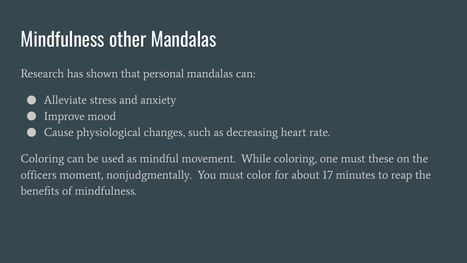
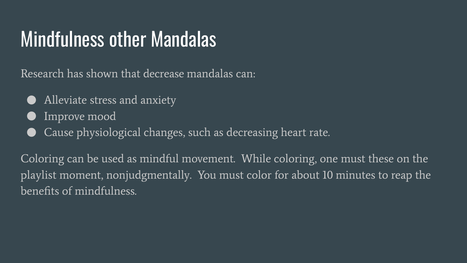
personal: personal -> decrease (164, 73)
officers: officers -> playlist (39, 175)
17: 17 -> 10 (328, 175)
